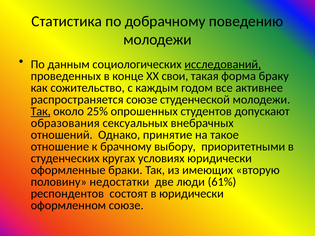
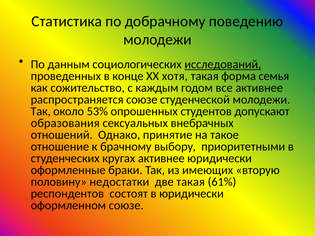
свои: свои -> хотя (175, 76)
браку: браку -> семья (274, 76)
Так underline: present -> none (41, 112)
25%: 25% -> 53% (97, 112)
кругах условиях: условиях -> активнее (161, 159)
две люди: люди -> такая (191, 182)
